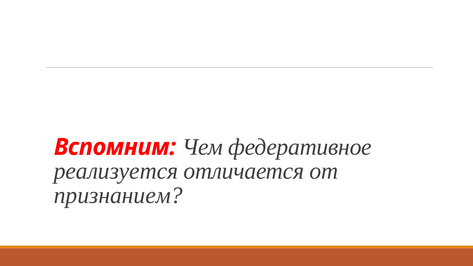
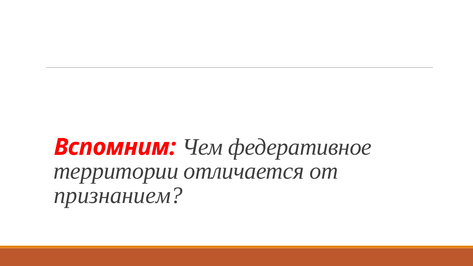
реализуется: реализуется -> территории (116, 171)
